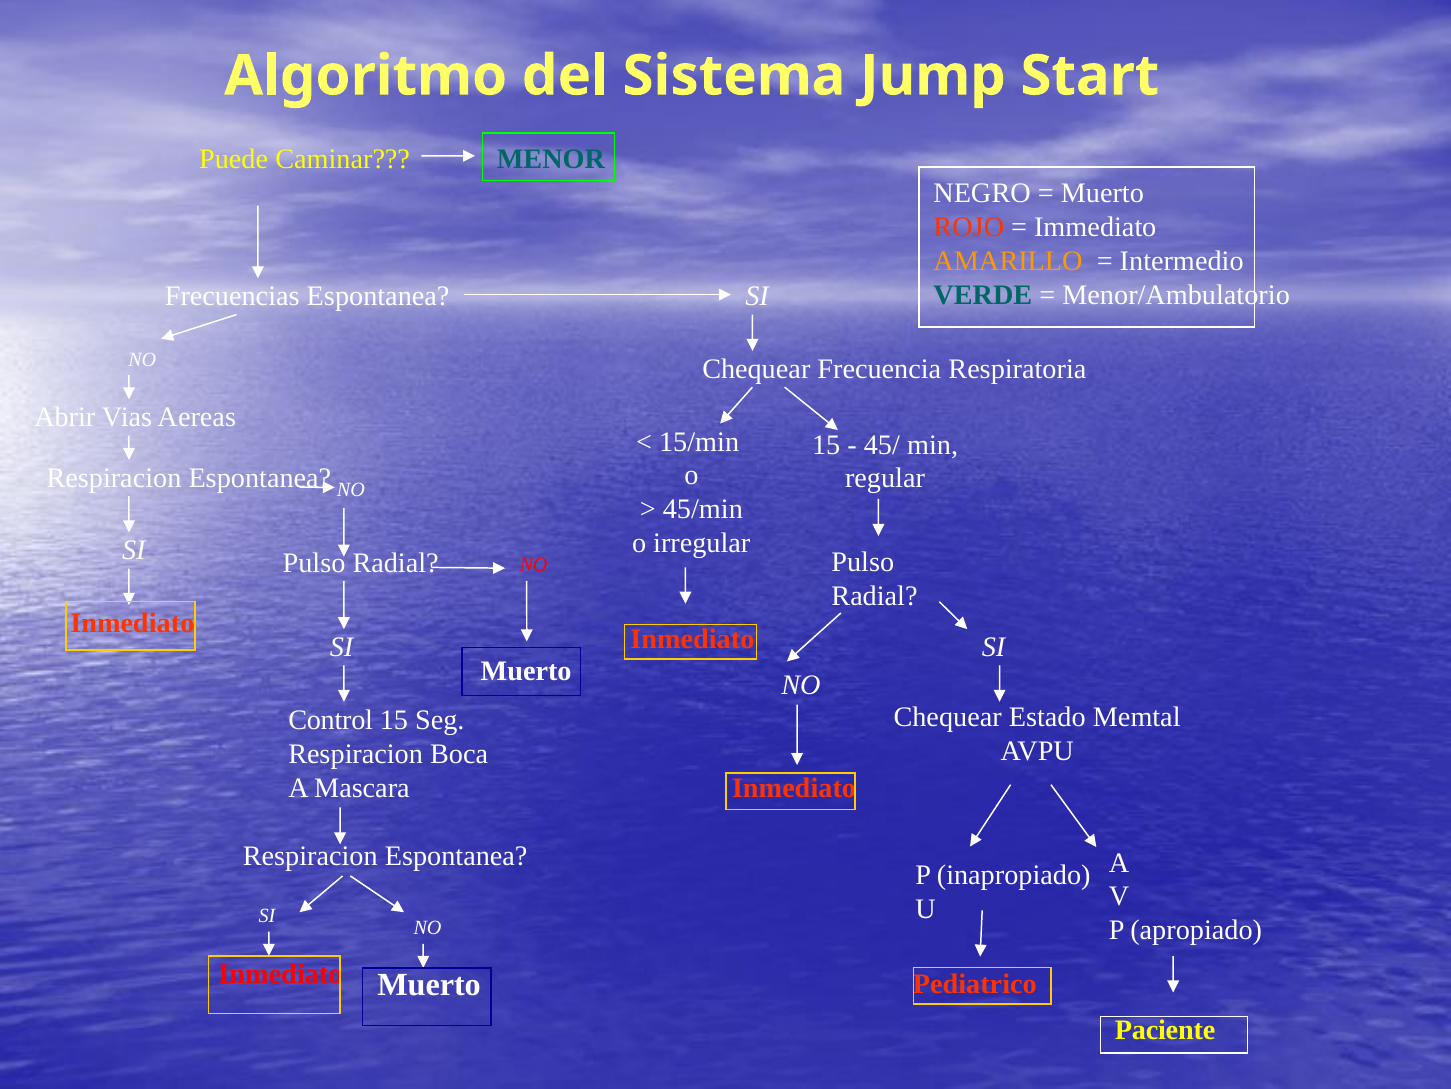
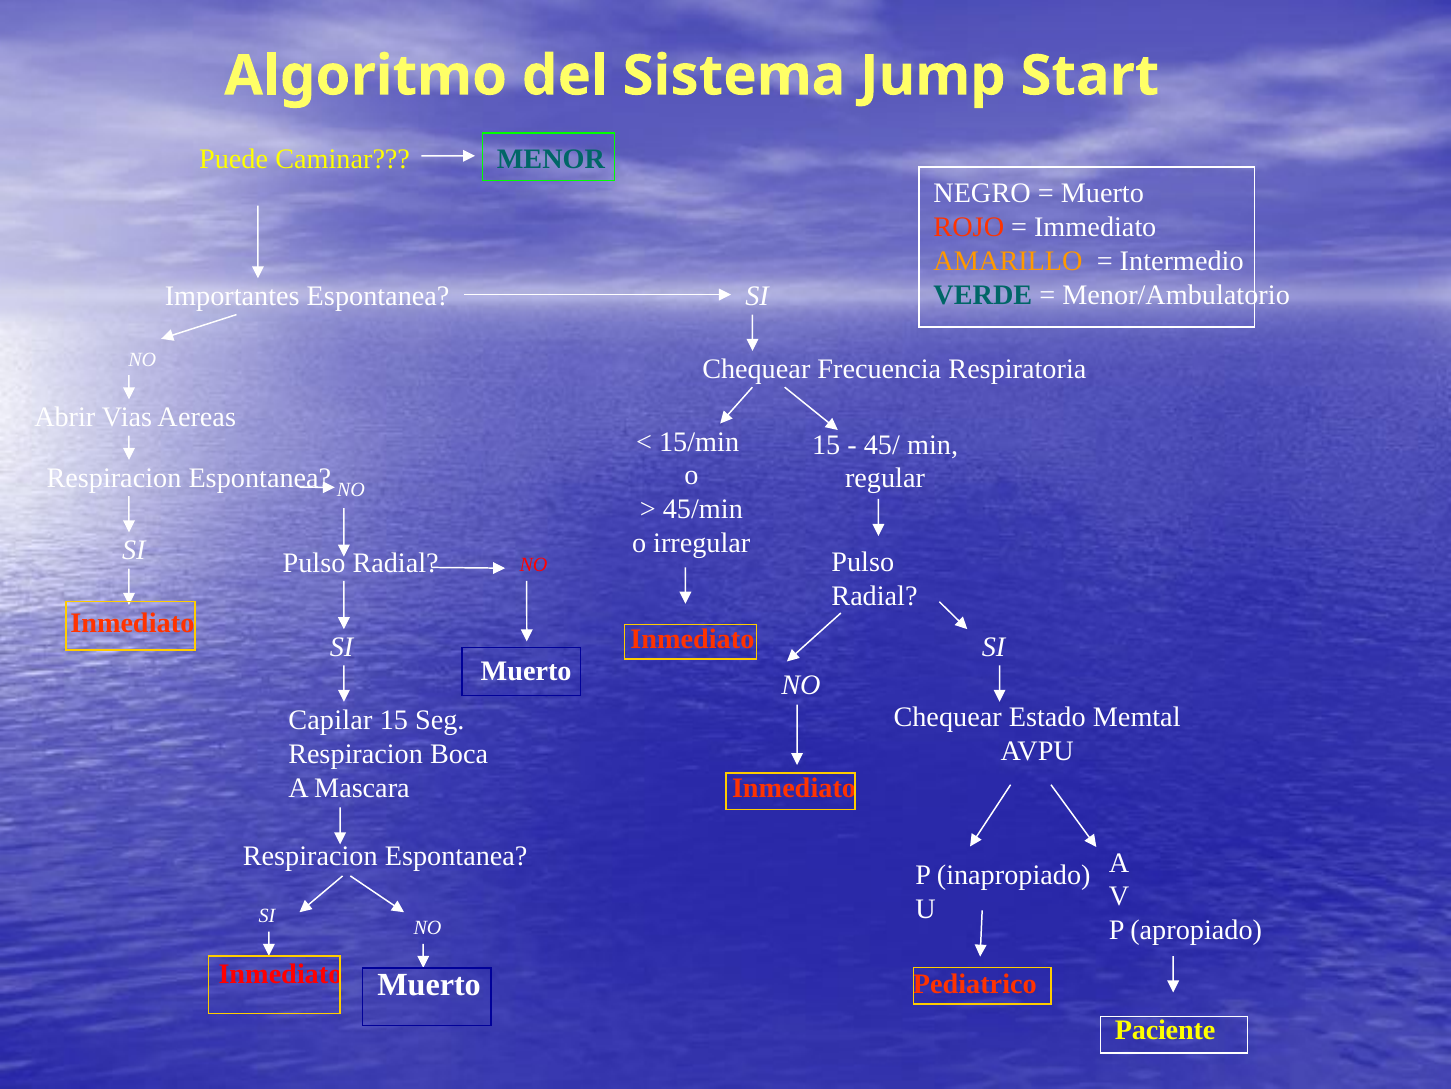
Frecuencias: Frecuencias -> Importantes (232, 296)
Control: Control -> Capilar (330, 720)
